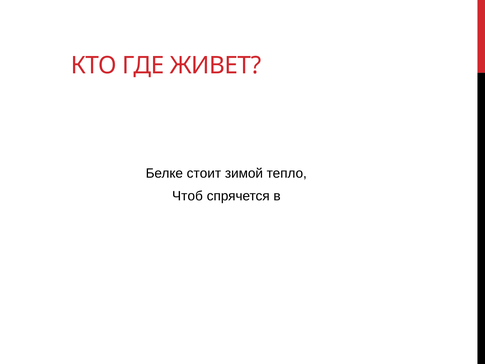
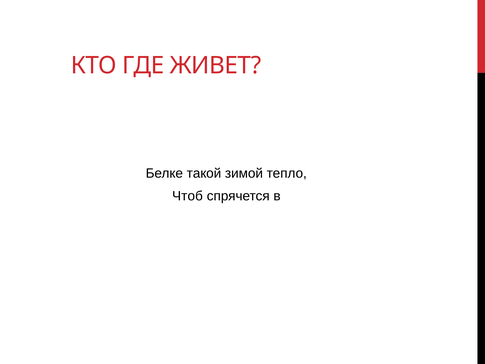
стоит: стоит -> такой (204, 173)
